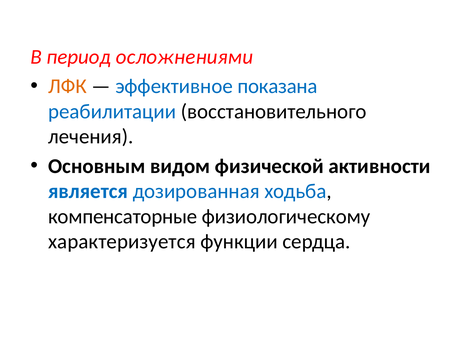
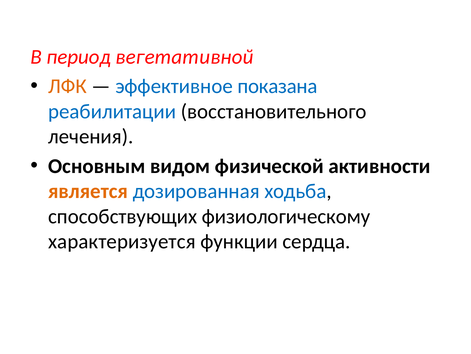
осложнениями: осложнениями -> вегетативной (184, 57)
является colour: blue -> orange (88, 191)
компенсаторные: компенсаторные -> способствующих (123, 216)
